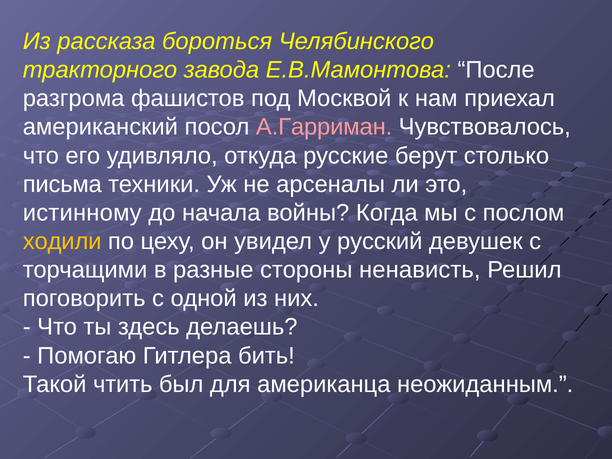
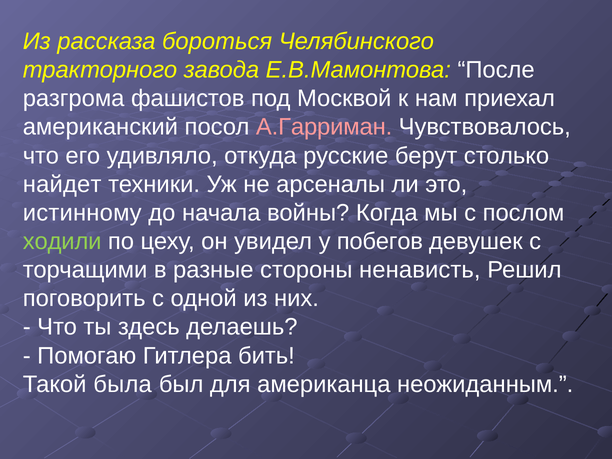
письма: письма -> найдет (62, 184)
ходили colour: yellow -> light green (62, 241)
русский: русский -> побегов (380, 241)
чтить: чтить -> была (123, 384)
